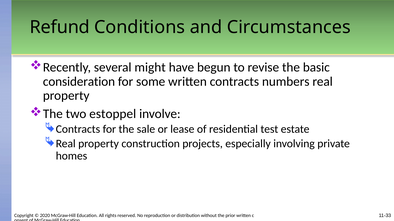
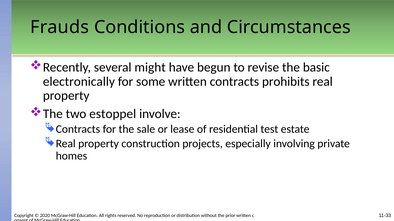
Refund: Refund -> Frauds (60, 27)
consideration: consideration -> electronically (79, 82)
numbers: numbers -> prohibits (286, 82)
